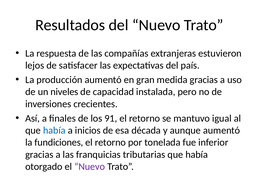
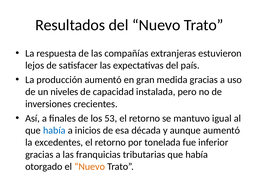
91: 91 -> 53 (111, 118)
fundiciones: fundiciones -> excedentes (59, 143)
Nuevo colour: purple -> orange (90, 167)
